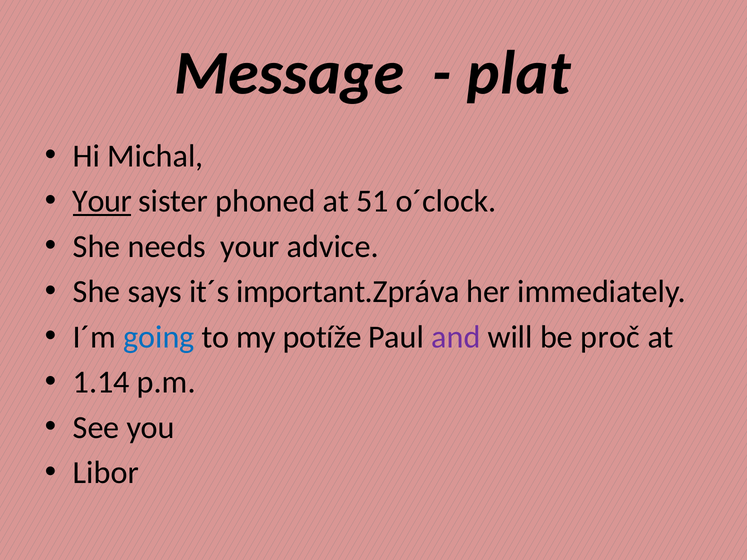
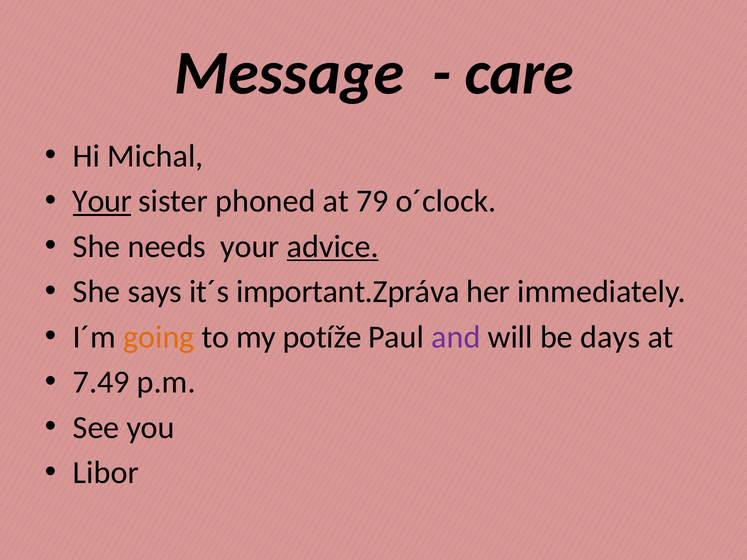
plat: plat -> care (519, 73)
51: 51 -> 79 (372, 201)
advice underline: none -> present (333, 247)
going colour: blue -> orange (159, 337)
proč: proč -> days (610, 337)
1.14: 1.14 -> 7.49 (101, 382)
